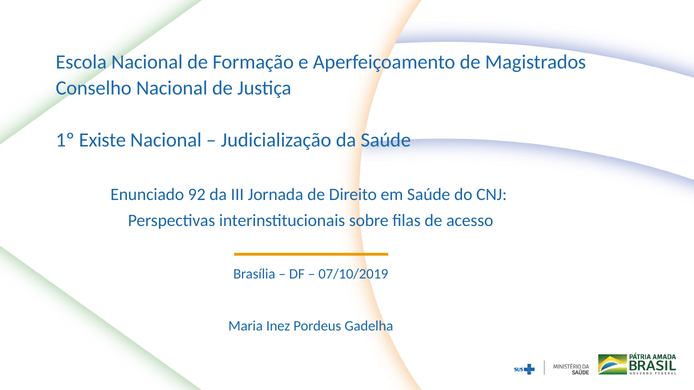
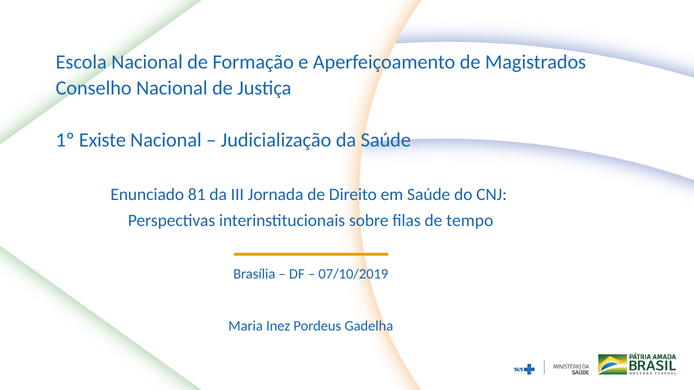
92: 92 -> 81 (197, 195)
acesso: acesso -> tempo (470, 221)
